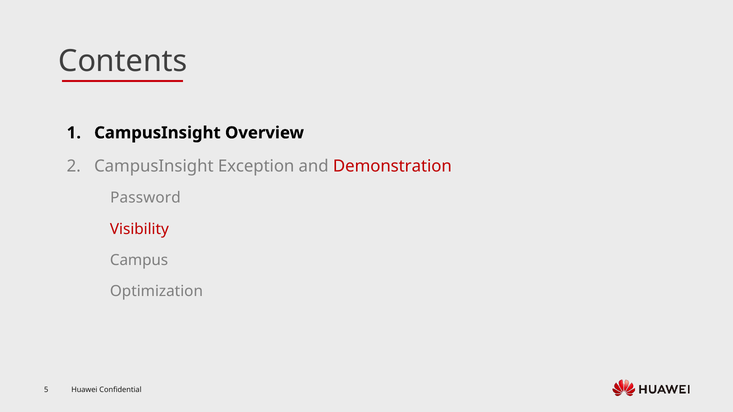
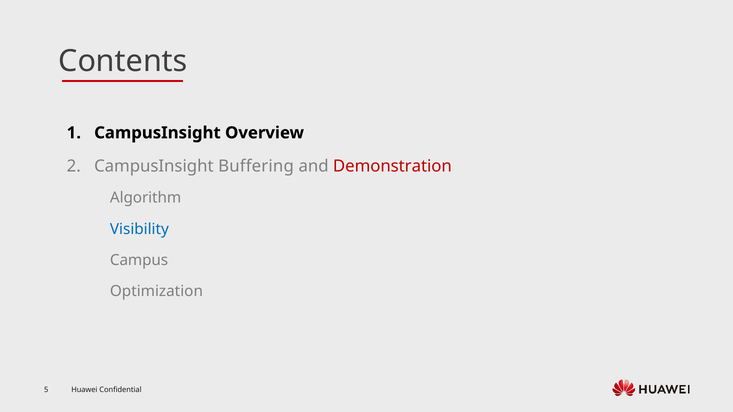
Exception: Exception -> Buffering (256, 166)
Password: Password -> Algorithm (146, 198)
Visibility colour: red -> blue (139, 229)
